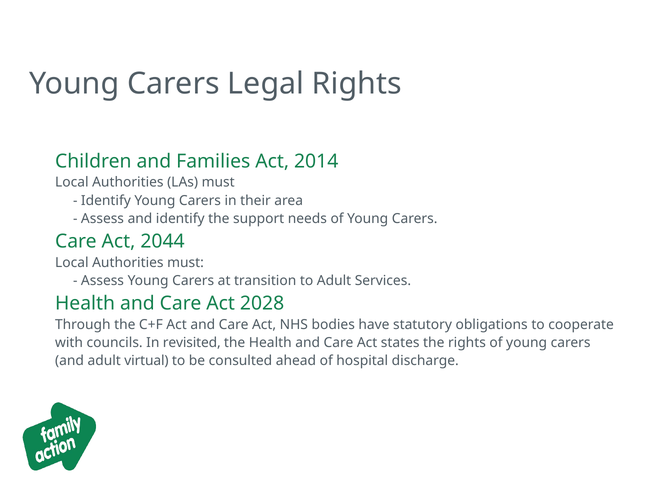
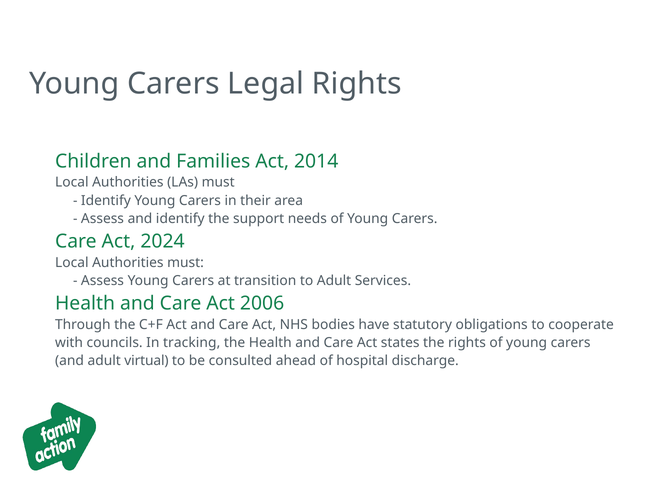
2044: 2044 -> 2024 (163, 242)
2028: 2028 -> 2006 (262, 303)
revisited: revisited -> tracking (192, 343)
